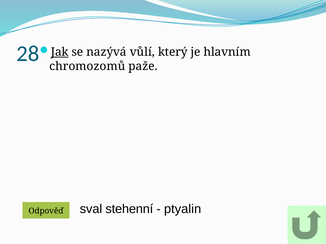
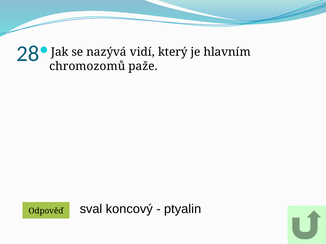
Jak underline: present -> none (60, 52)
vůlí: vůlí -> vidí (142, 52)
stehenní: stehenní -> koncový (129, 209)
